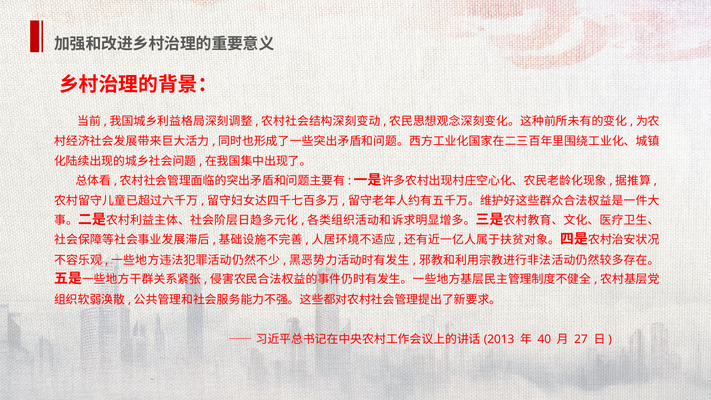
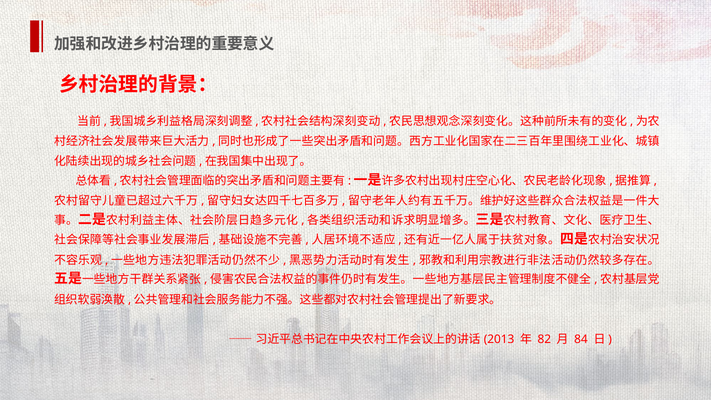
40: 40 -> 82 (544, 339)
27: 27 -> 84 (581, 339)
